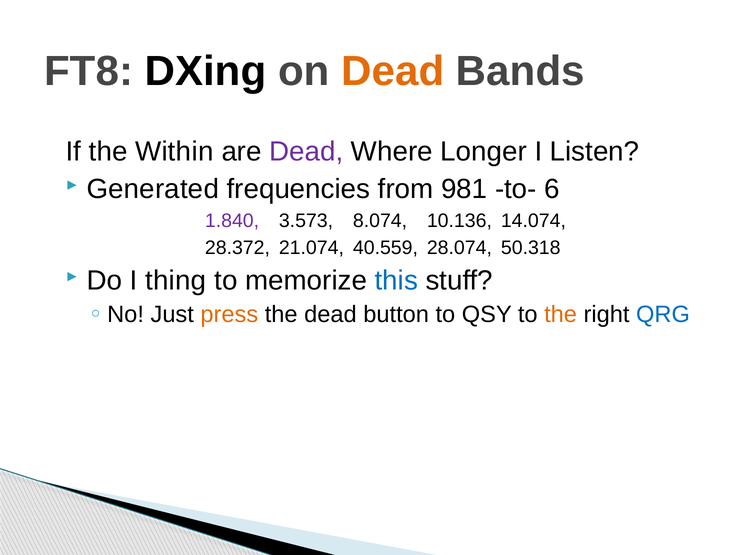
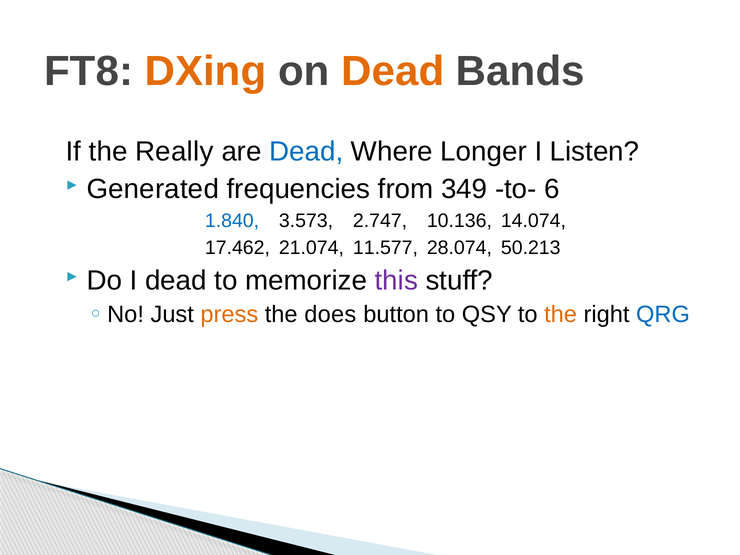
DXing colour: black -> orange (206, 71)
Within: Within -> Really (174, 152)
Dead colour: purple -> blue (306, 152)
981: 981 -> 349 (464, 189)
1.840 colour: purple -> blue (232, 221)
8.074: 8.074 -> 2.747 (380, 221)
28.372: 28.372 -> 17.462 (237, 248)
40.559: 40.559 -> 11.577 (385, 248)
50.318: 50.318 -> 50.213 (531, 248)
I thing: thing -> dead (176, 281)
this colour: blue -> purple (396, 281)
the dead: dead -> does (330, 315)
